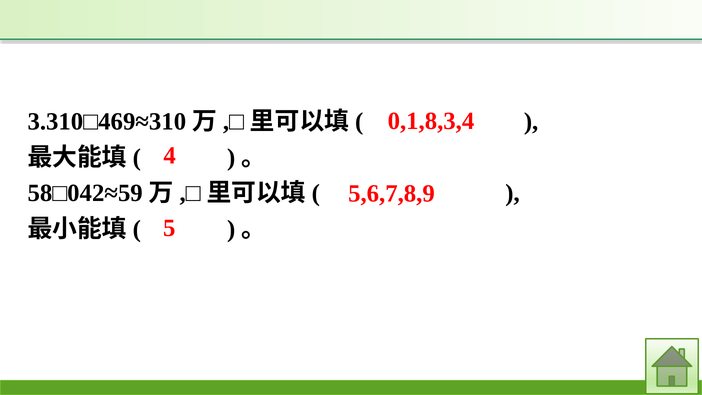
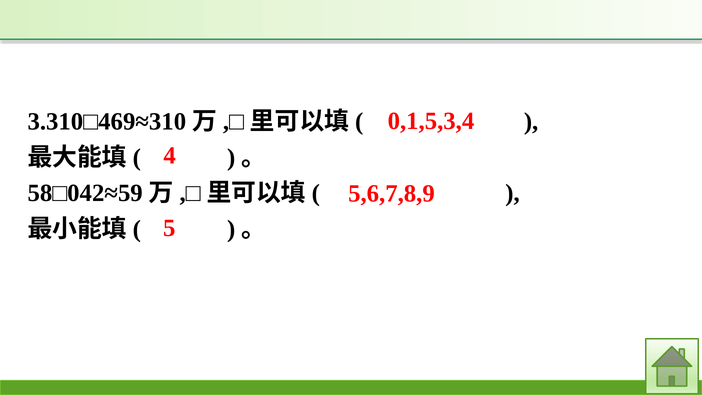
0,1,8,3,4: 0,1,8,3,4 -> 0,1,5,3,4 (431, 121)
